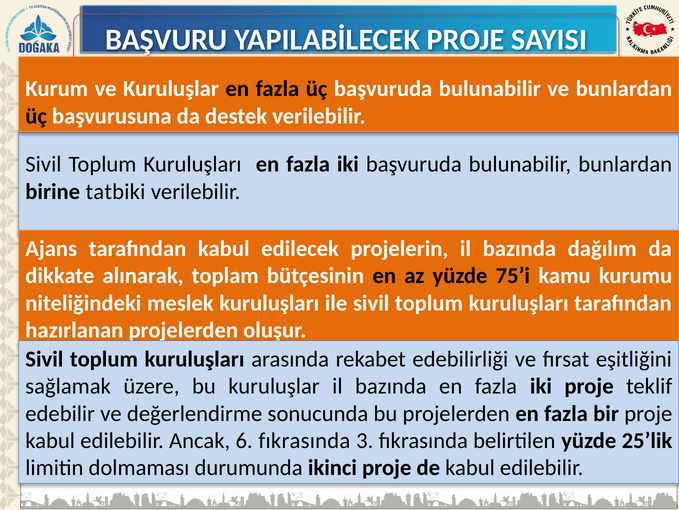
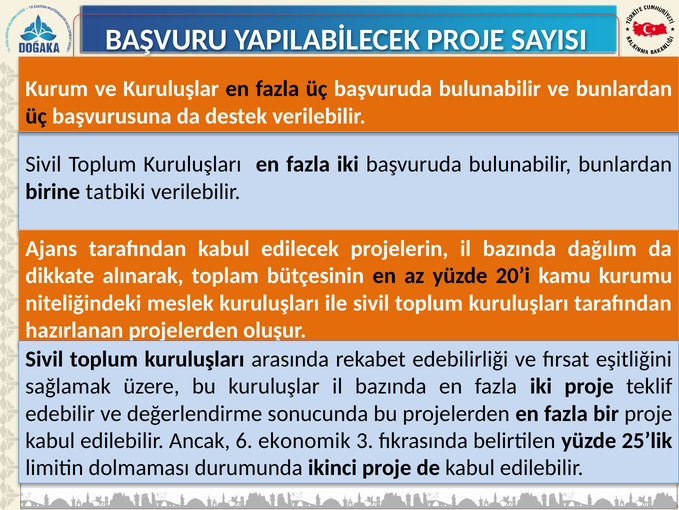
75’i: 75’i -> 20’i (513, 276)
6 fıkrasında: fıkrasında -> ekonomik (304, 440)
